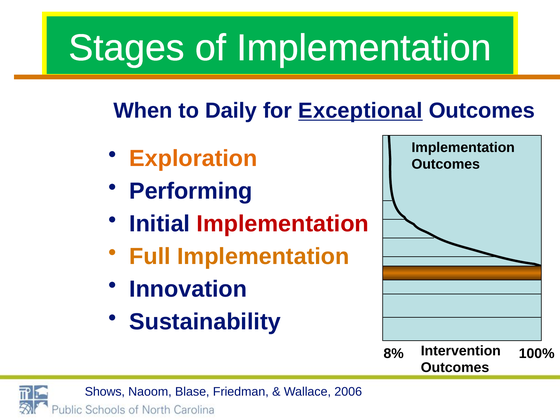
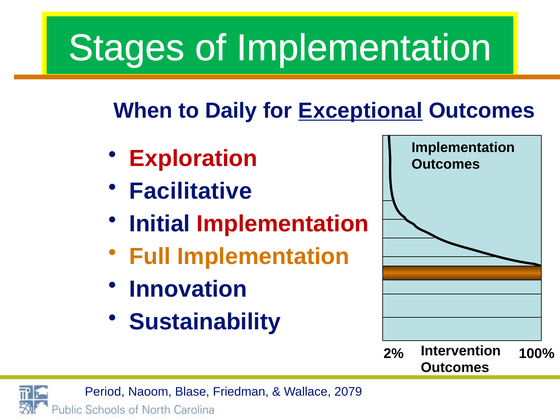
Exploration colour: orange -> red (193, 158)
Performing: Performing -> Facilitative (191, 191)
8%: 8% -> 2% (394, 354)
Shows: Shows -> Period (105, 392)
2006: 2006 -> 2079 (348, 392)
